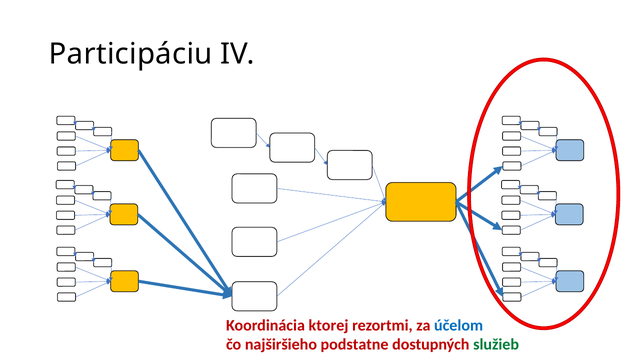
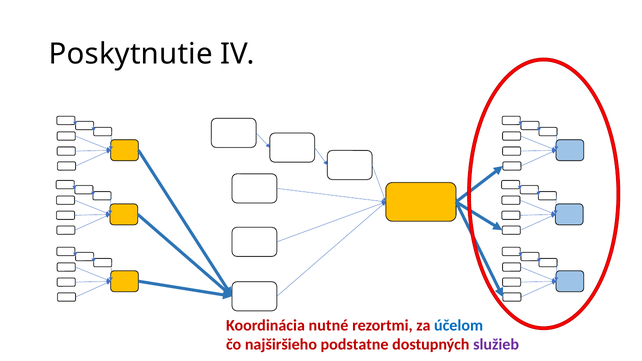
Participáciu: Participáciu -> Poskytnutie (131, 54)
ktorej: ktorej -> nutné (328, 325)
služieb colour: green -> purple (496, 345)
